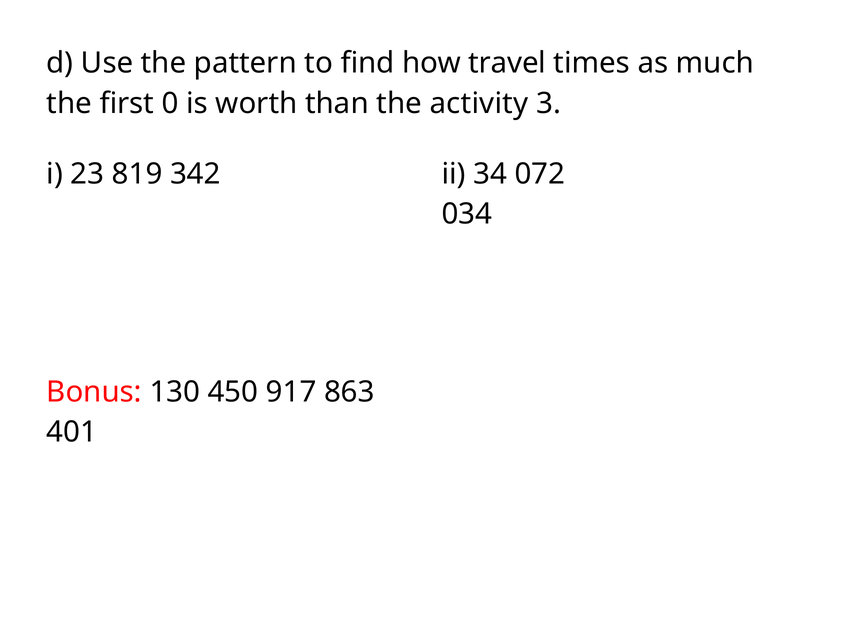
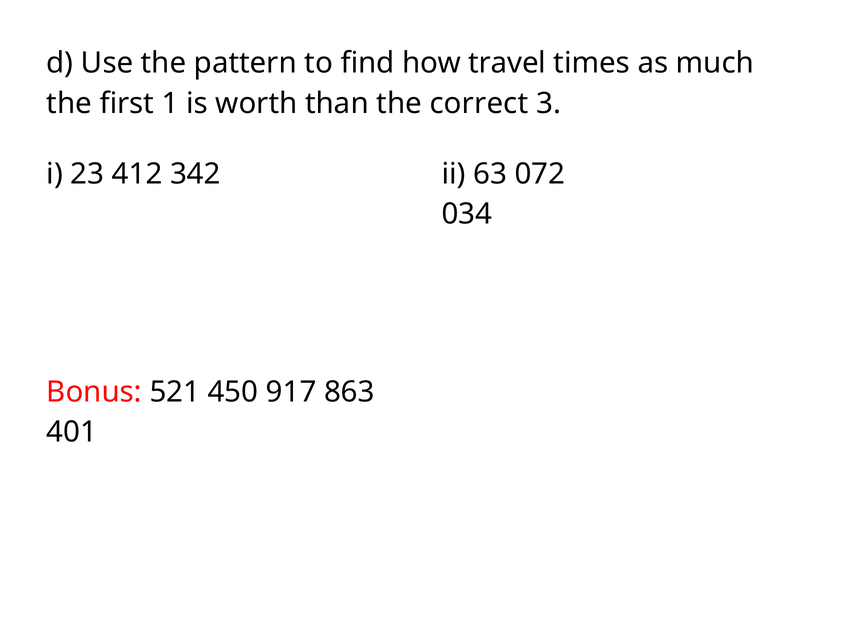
0: 0 -> 1 (170, 104)
activity: activity -> correct (479, 104)
819: 819 -> 412 (137, 174)
34: 34 -> 63 (490, 174)
130: 130 -> 521 (175, 392)
